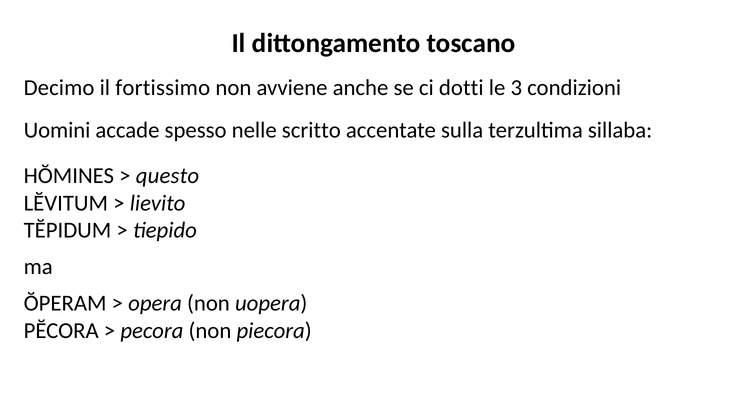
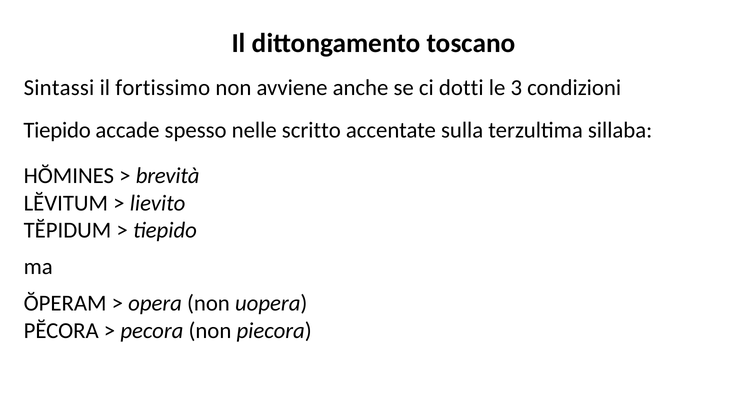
Decimo: Decimo -> Sintassi (59, 88)
Uomini: Uomini -> Tiepido (57, 130)
questo: questo -> brevità (168, 176)
